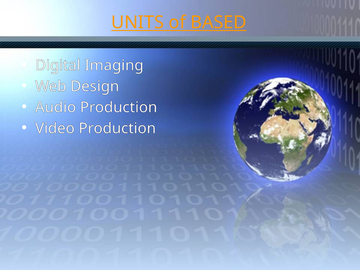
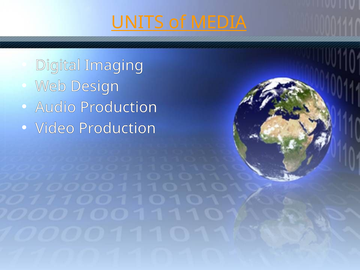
BASED: BASED -> MEDIA (219, 22)
